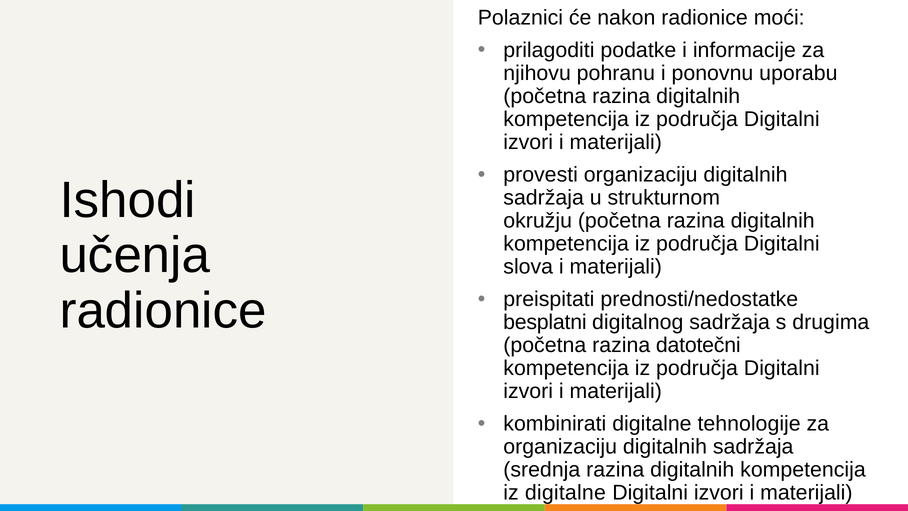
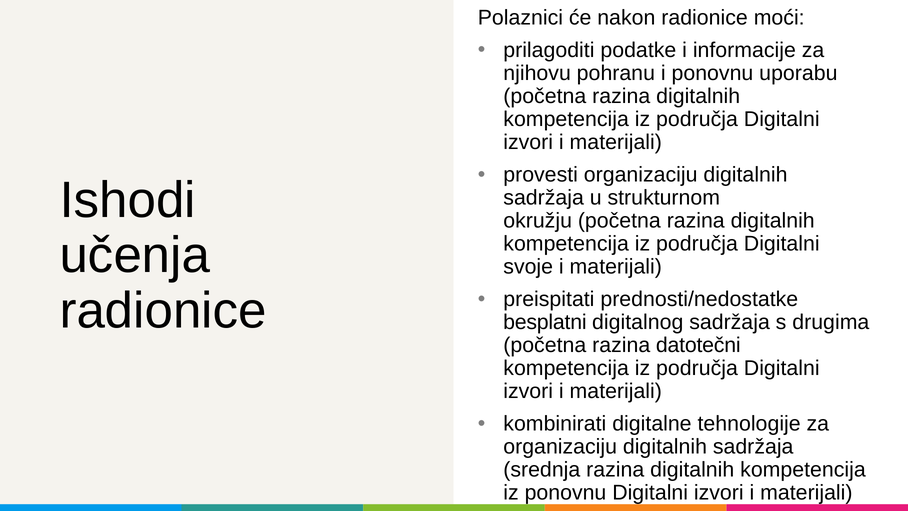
slova: slova -> svoje (528, 267)
iz digitalne: digitalne -> ponovnu (565, 493)
